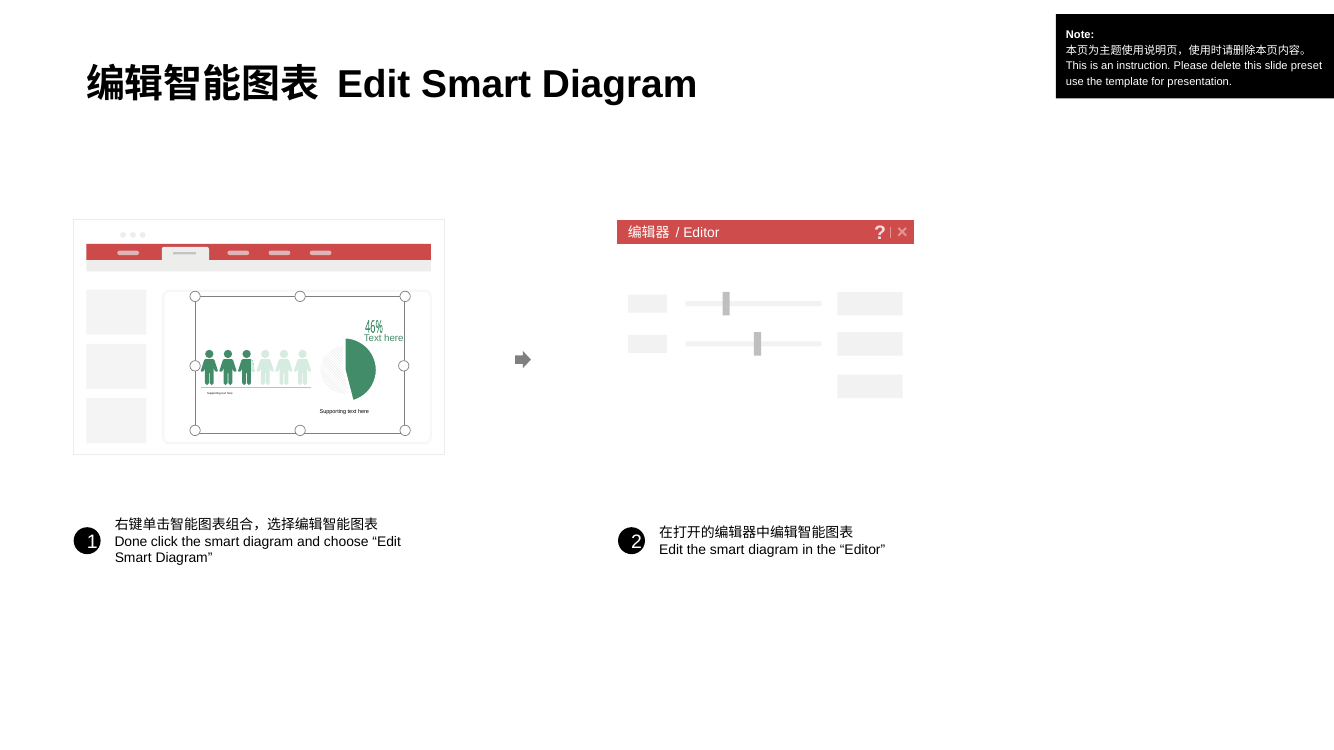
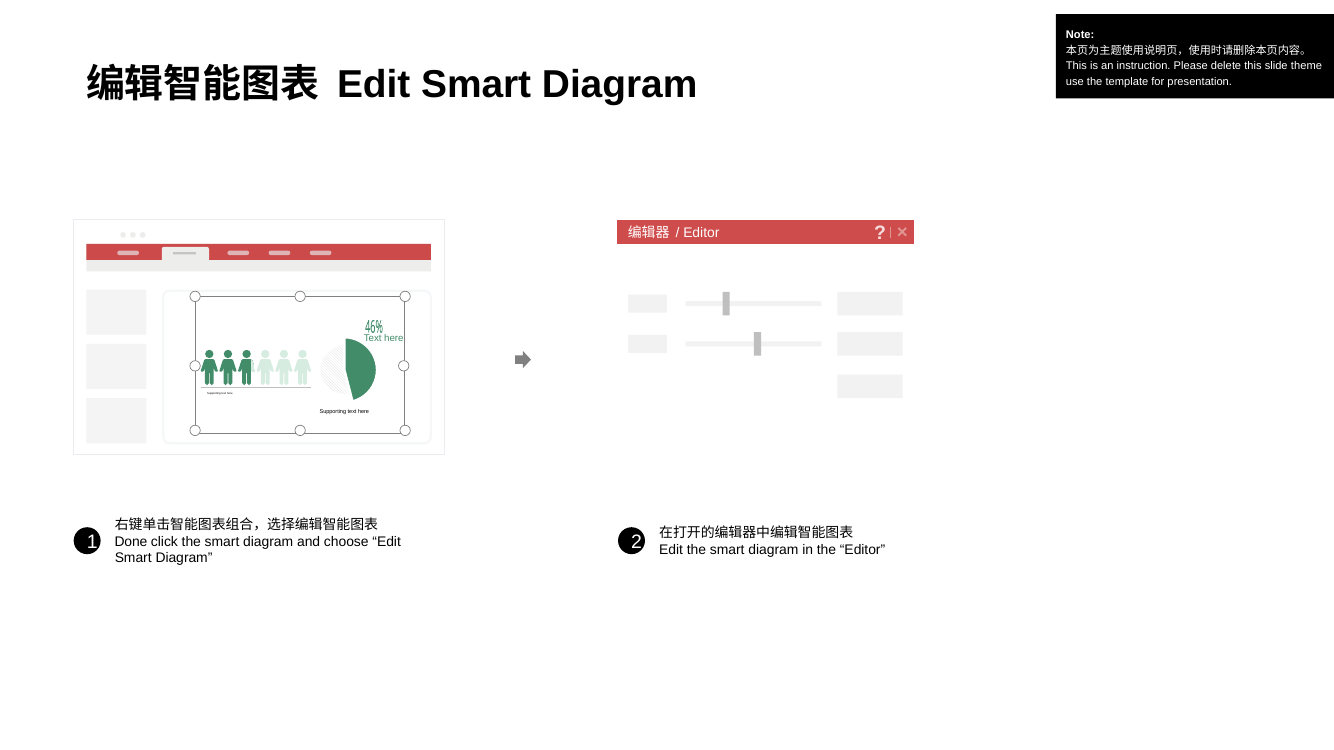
preset: preset -> theme (1306, 66)
